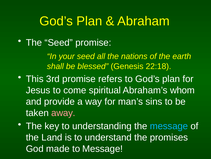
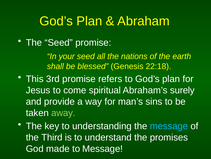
whom: whom -> surely (182, 90)
away colour: pink -> light green (63, 112)
Land: Land -> Third (52, 137)
